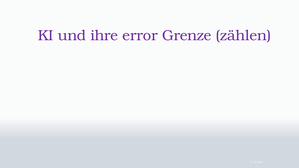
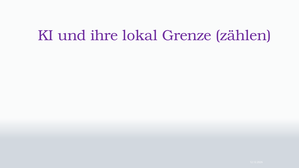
error: error -> lokal (140, 35)
